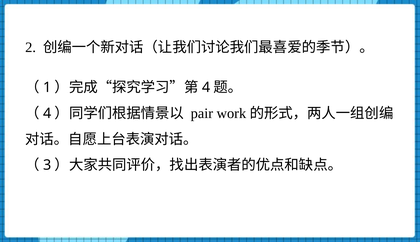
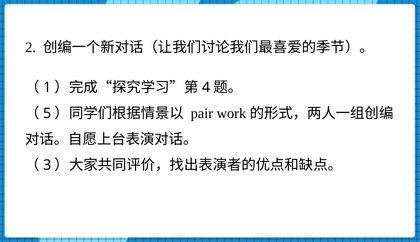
4: 4 -> 5 (47, 113)
